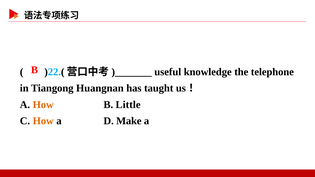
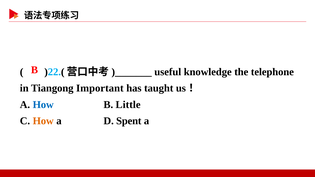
Huangnan: Huangnan -> Important (100, 88)
How colour: orange -> blue (43, 105)
Make: Make -> Spent (129, 121)
